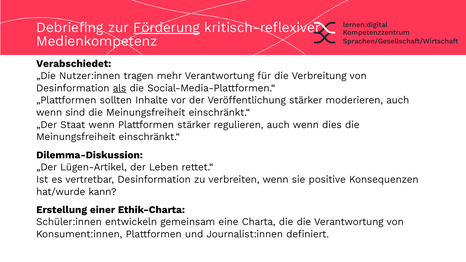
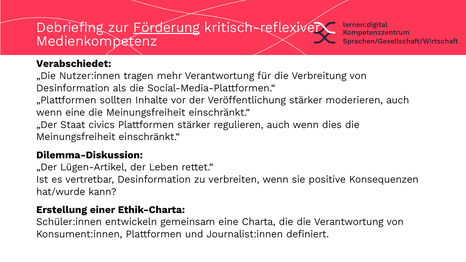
als underline: present -> none (120, 88)
wenn sind: sind -> eine (75, 113)
Staat wenn: wenn -> civics (102, 125)
